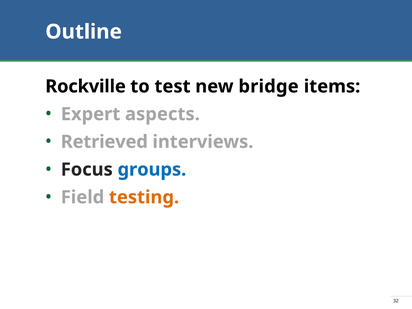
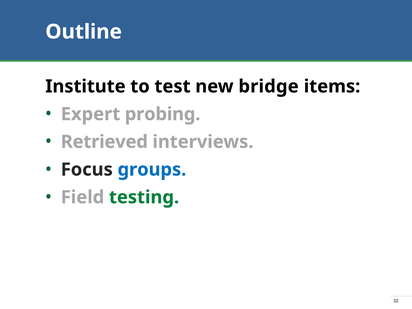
Rockville: Rockville -> Institute (85, 86)
aspects: aspects -> probing (163, 114)
testing colour: orange -> green (144, 197)
